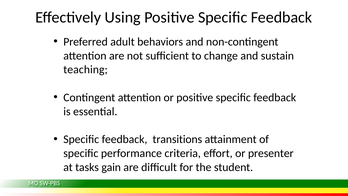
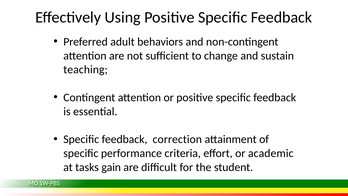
transitions: transitions -> correction (177, 139)
presenter: presenter -> academic (271, 153)
